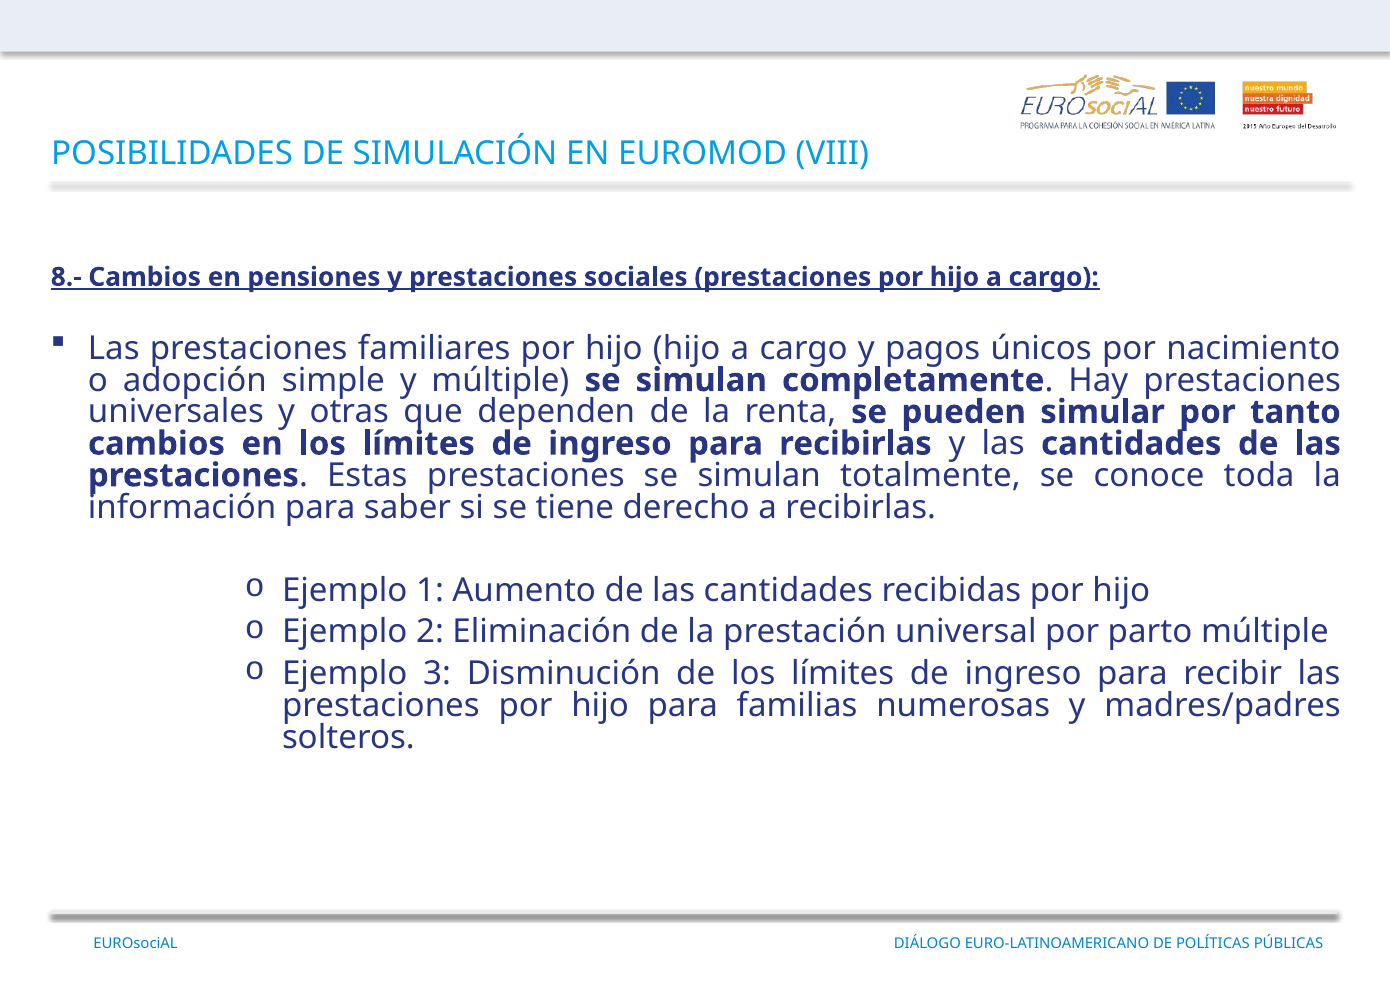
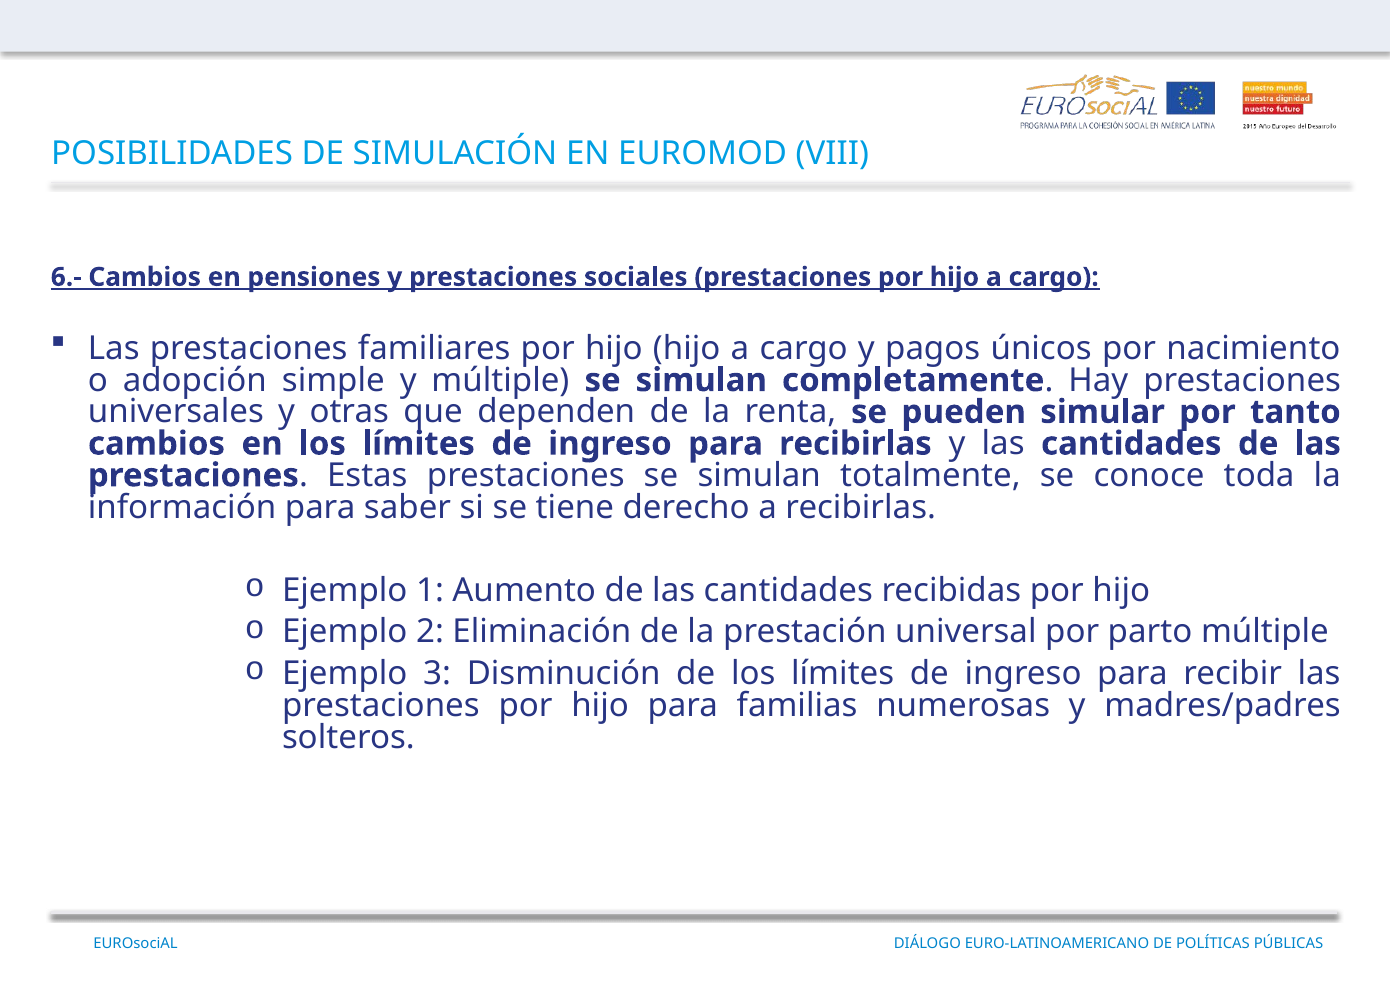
8.-: 8.- -> 6.- (66, 277)
